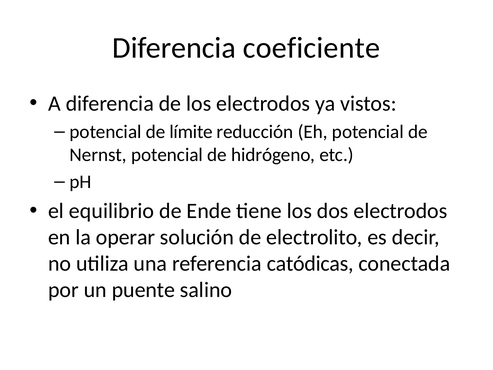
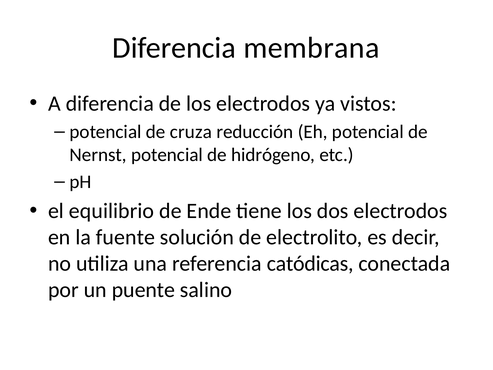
coeficiente: coeficiente -> membrana (311, 48)
límite: límite -> cruza (191, 132)
operar: operar -> fuente (125, 237)
